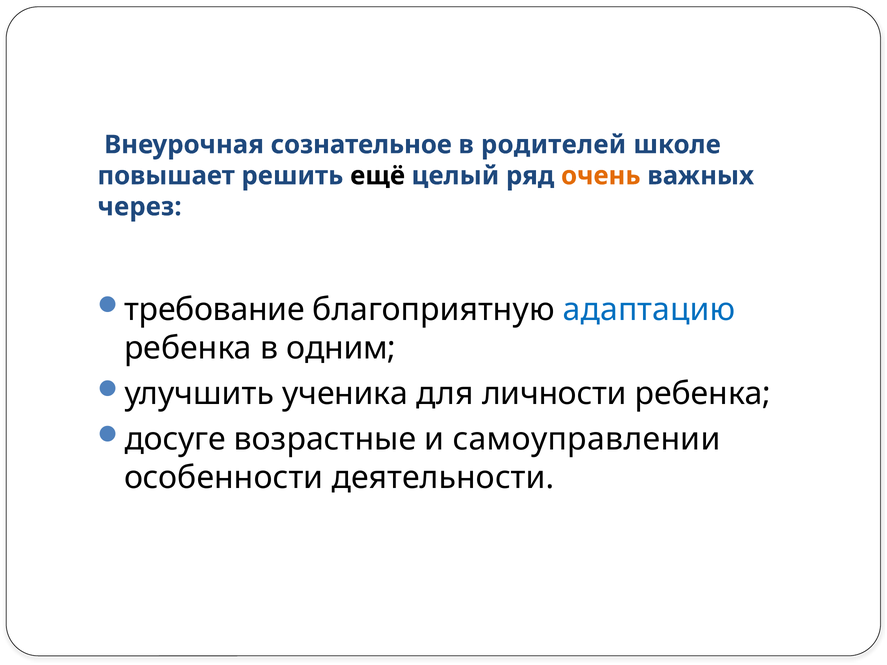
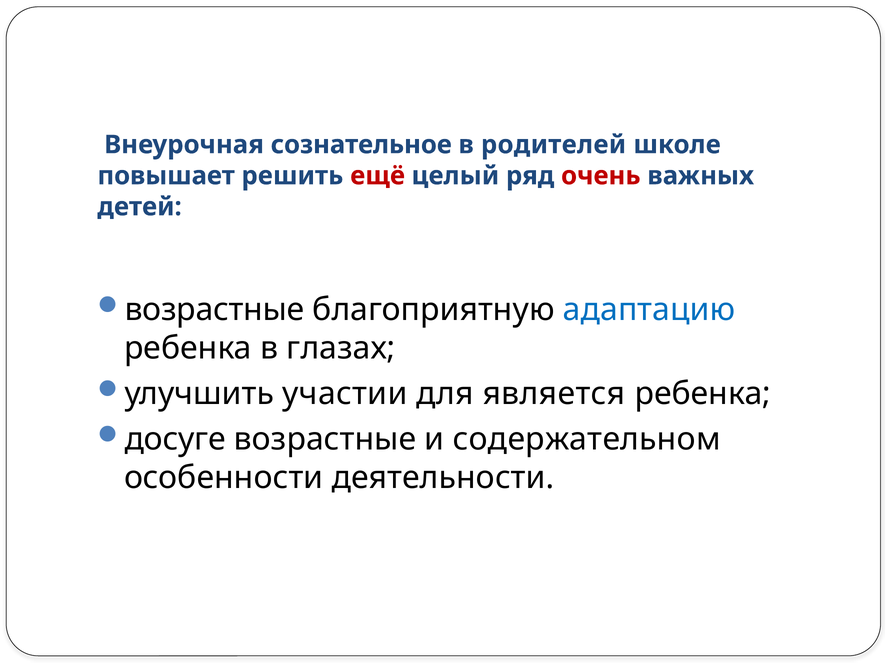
ещё colour: black -> red (378, 176)
очень colour: orange -> red (601, 176)
через: через -> детей (140, 207)
требование: требование -> возрастные (214, 310)
одним: одним -> глазах (341, 348)
ученика: ученика -> участии (345, 394)
личности: личности -> является (554, 394)
самоуправлении: самоуправлении -> содержательном (587, 439)
